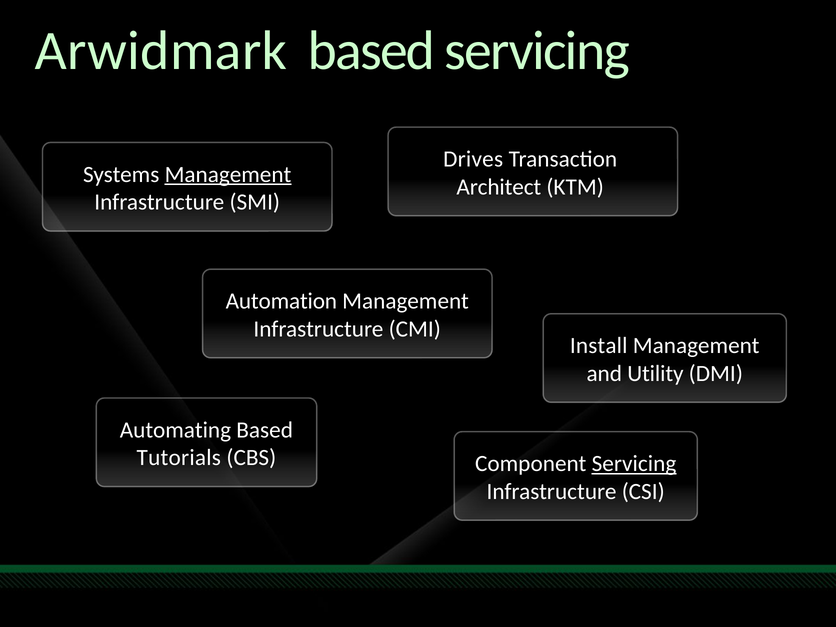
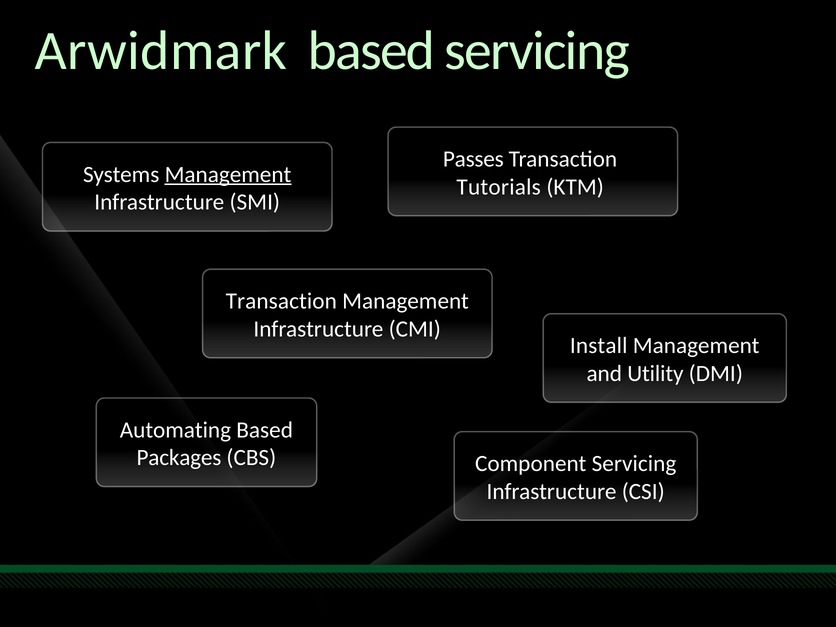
Drives: Drives -> Passes (473, 159)
Architect: Architect -> Tutorials (499, 187)
Automation: Automation -> Transaction (281, 301)
Tutorials: Tutorials -> Packages (179, 458)
Servicing underline: present -> none (634, 464)
